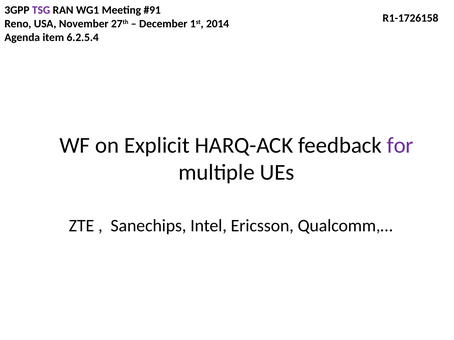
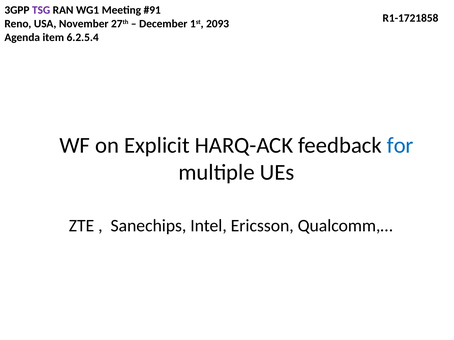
R1-1726158: R1-1726158 -> R1-1721858 (410, 18)
2014: 2014 -> 2093 (218, 24)
for colour: purple -> blue (400, 146)
